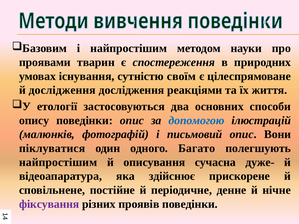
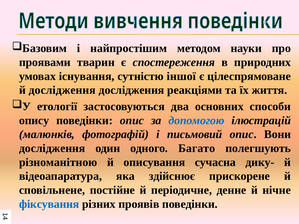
своїм: своїм -> іншої (181, 76)
піклуватися: піклуватися -> дослідження (52, 148)
найпростішим: найпростішим -> різноманітною (58, 162)
дуже-: дуже- -> дику- (260, 162)
фіксування colour: purple -> blue (49, 204)
